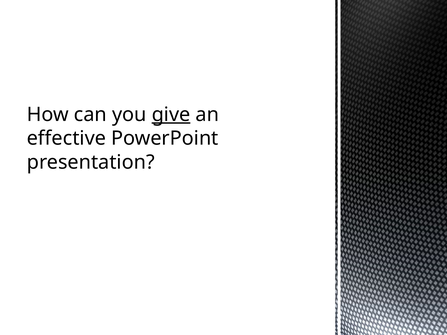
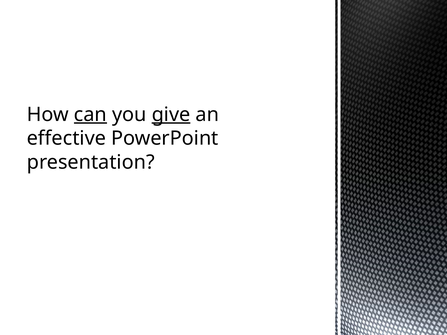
can underline: none -> present (90, 115)
